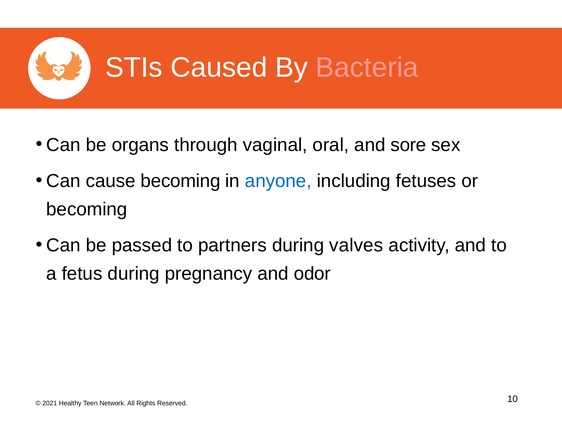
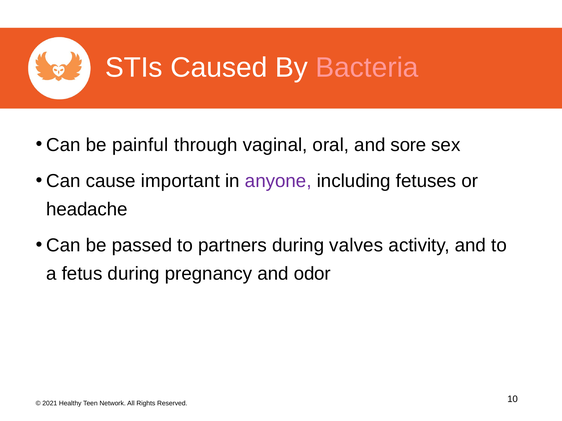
organs: organs -> painful (140, 145)
cause becoming: becoming -> important (180, 181)
anyone colour: blue -> purple (278, 181)
becoming: becoming -> headache (87, 209)
